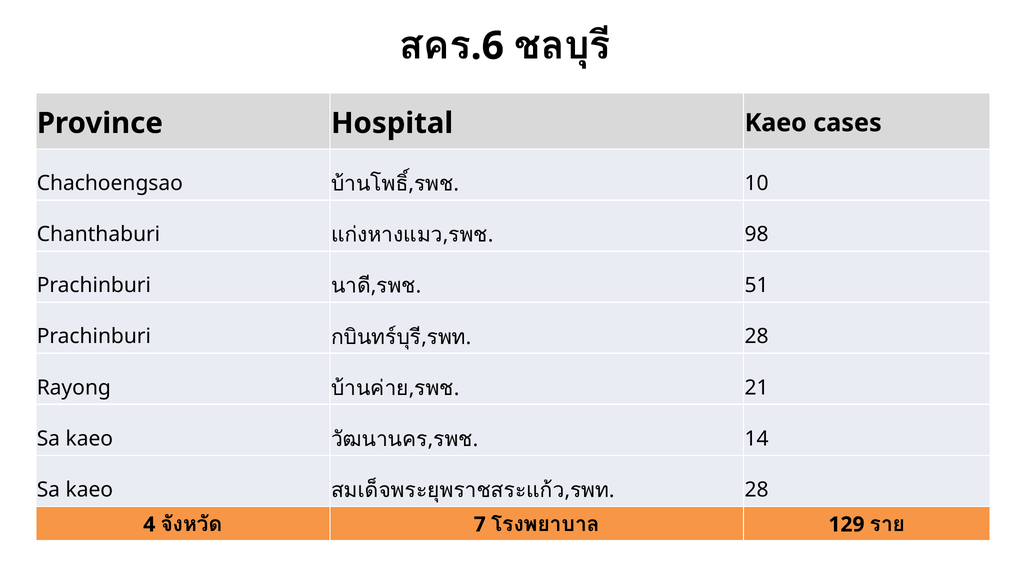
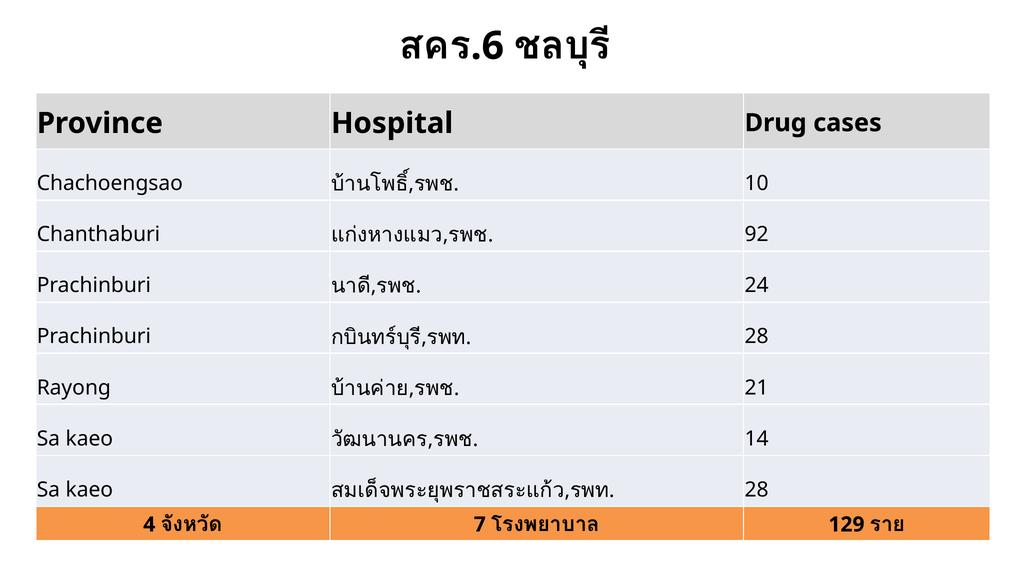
Hospital Kaeo: Kaeo -> Drug (776, 123)
98: 98 -> 92 (757, 235)
51: 51 -> 24 (757, 286)
